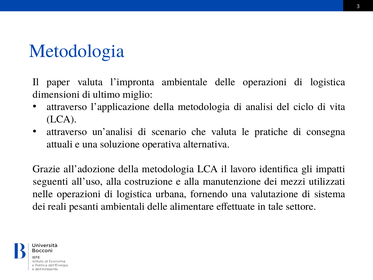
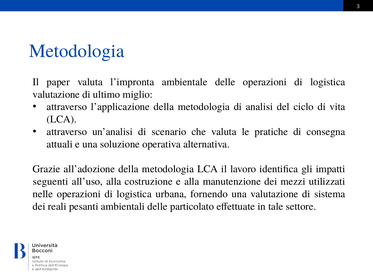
dimensioni: dimensioni -> valutazione (56, 94)
alimentare: alimentare -> particolato (192, 206)
